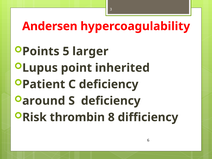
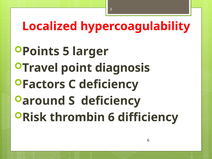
Andersen: Andersen -> Localized (50, 26)
Lupus: Lupus -> Travel (40, 68)
inherited: inherited -> diagnosis (122, 68)
Patient: Patient -> Factors (44, 84)
thrombin 8: 8 -> 6 (111, 117)
